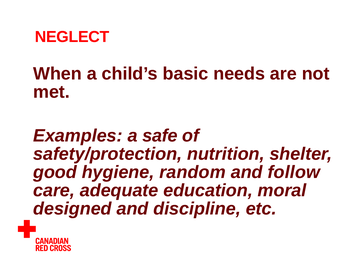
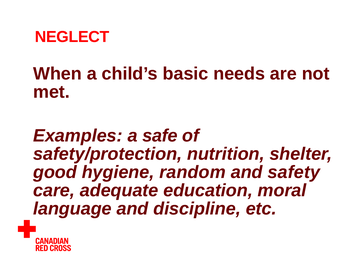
follow: follow -> safety (294, 172)
designed: designed -> language (72, 208)
